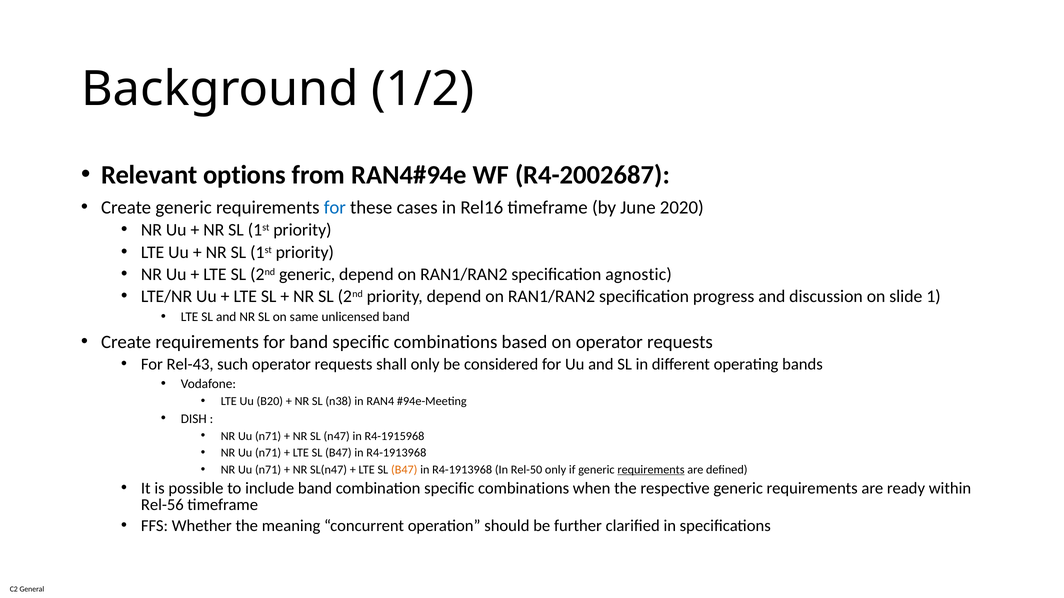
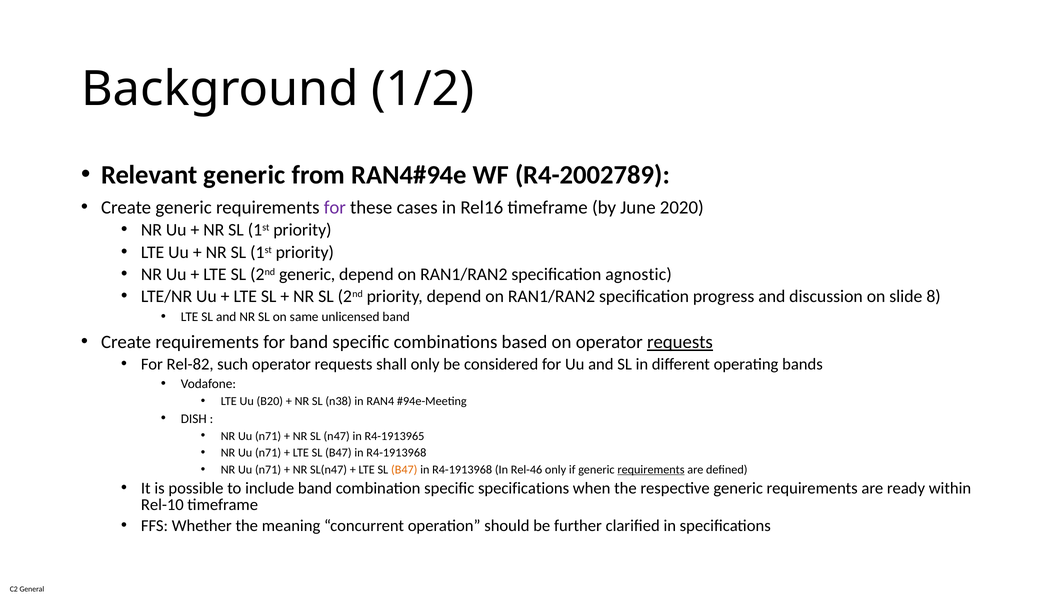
Relevant options: options -> generic (244, 175)
R4-2002687: R4-2002687 -> R4-2002789 (593, 175)
for colour: blue -> purple (335, 208)
1: 1 -> 8 (934, 297)
requests underline: none -> present (680, 342)
Rel-43: Rel-43 -> Rel-82 (190, 365)
R4-1915968: R4-1915968 -> R4-1913965 (394, 436)
Rel-50: Rel-50 -> Rel-46 (527, 470)
combination specific combinations: combinations -> specifications (524, 489)
Rel-56: Rel-56 -> Rel-10 (162, 505)
